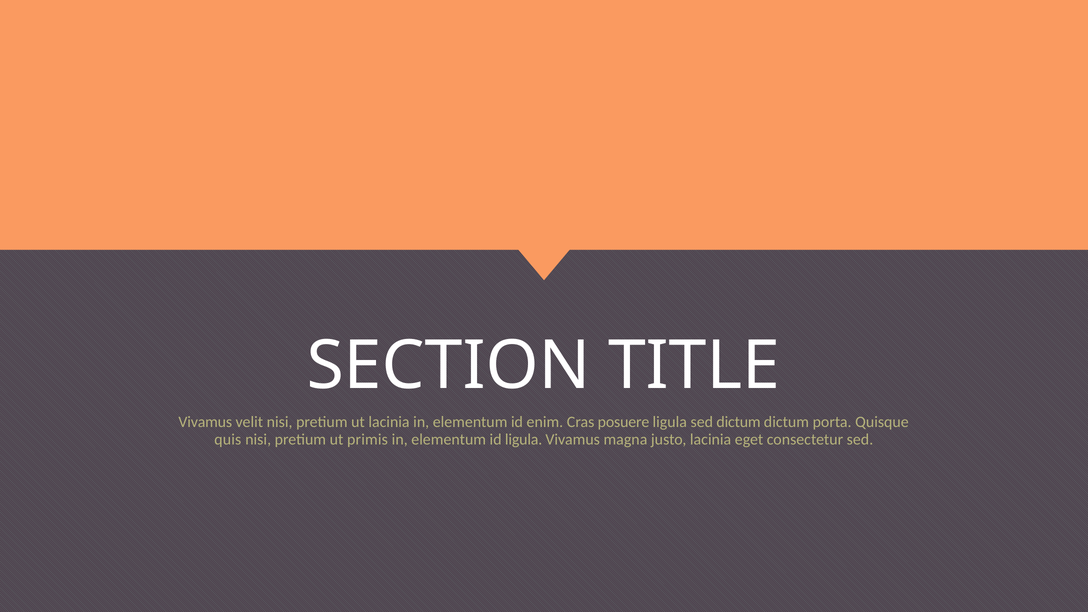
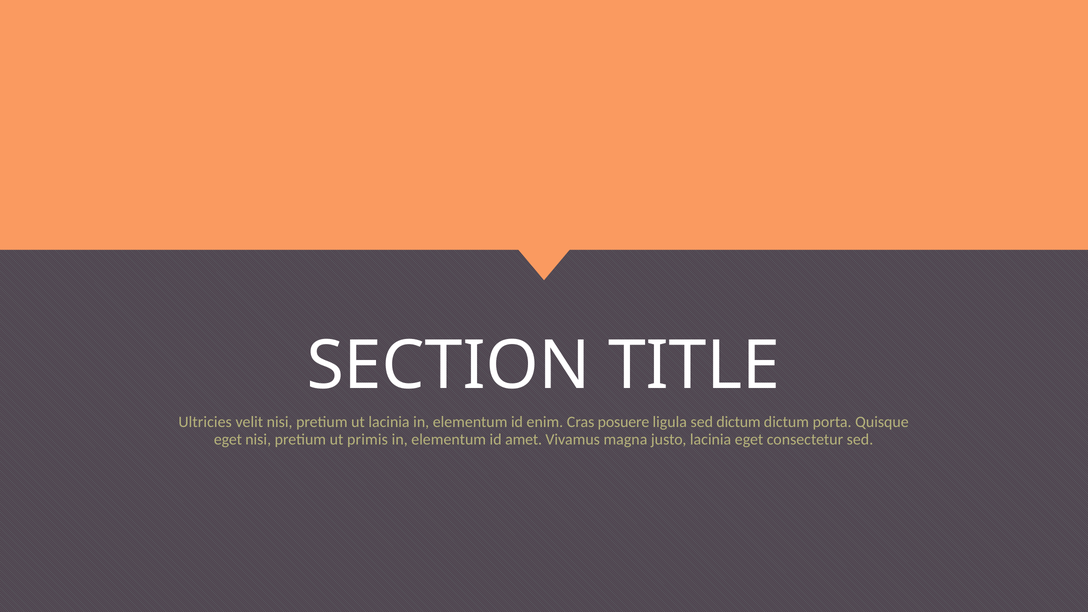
Vivamus: Vivamus -> Ultricies (205, 422)
quis: quis -> eget (228, 439)
id ligula: ligula -> amet (524, 439)
